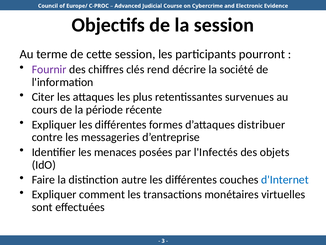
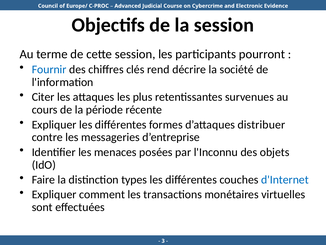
Fournir colour: purple -> blue (49, 69)
l'Infectés: l'Infectés -> l'Inconnu (216, 152)
autre: autre -> types (134, 179)
